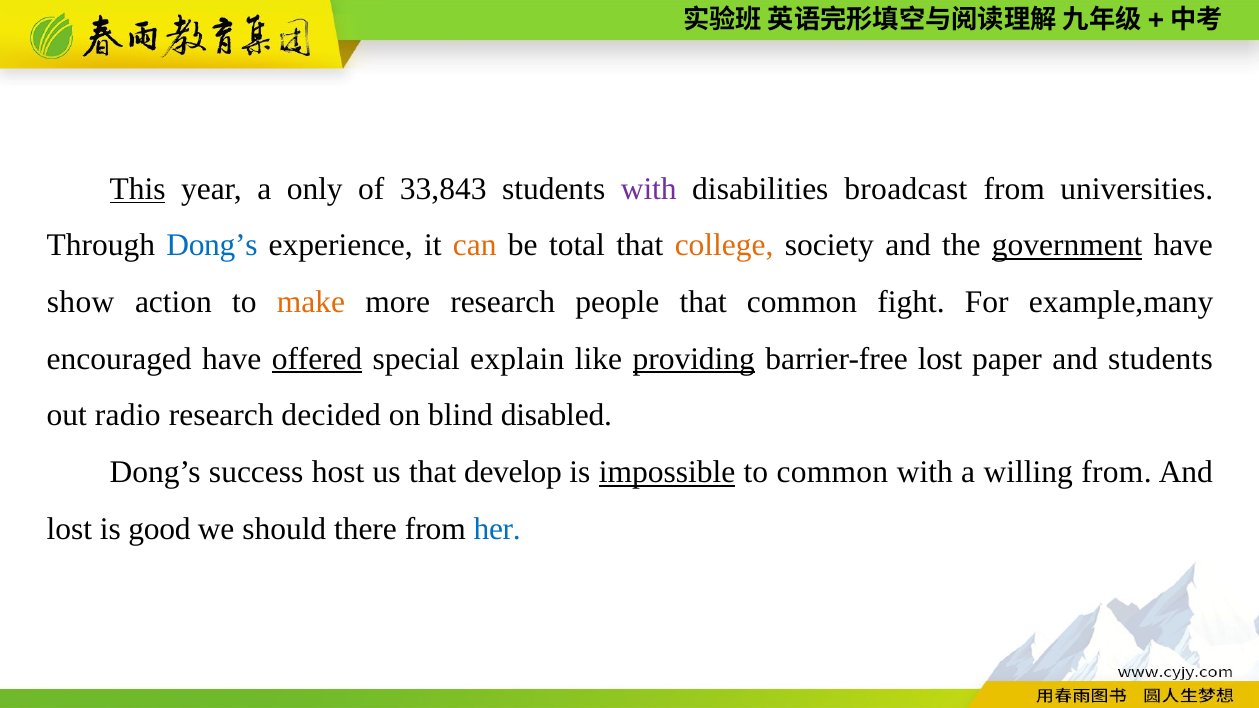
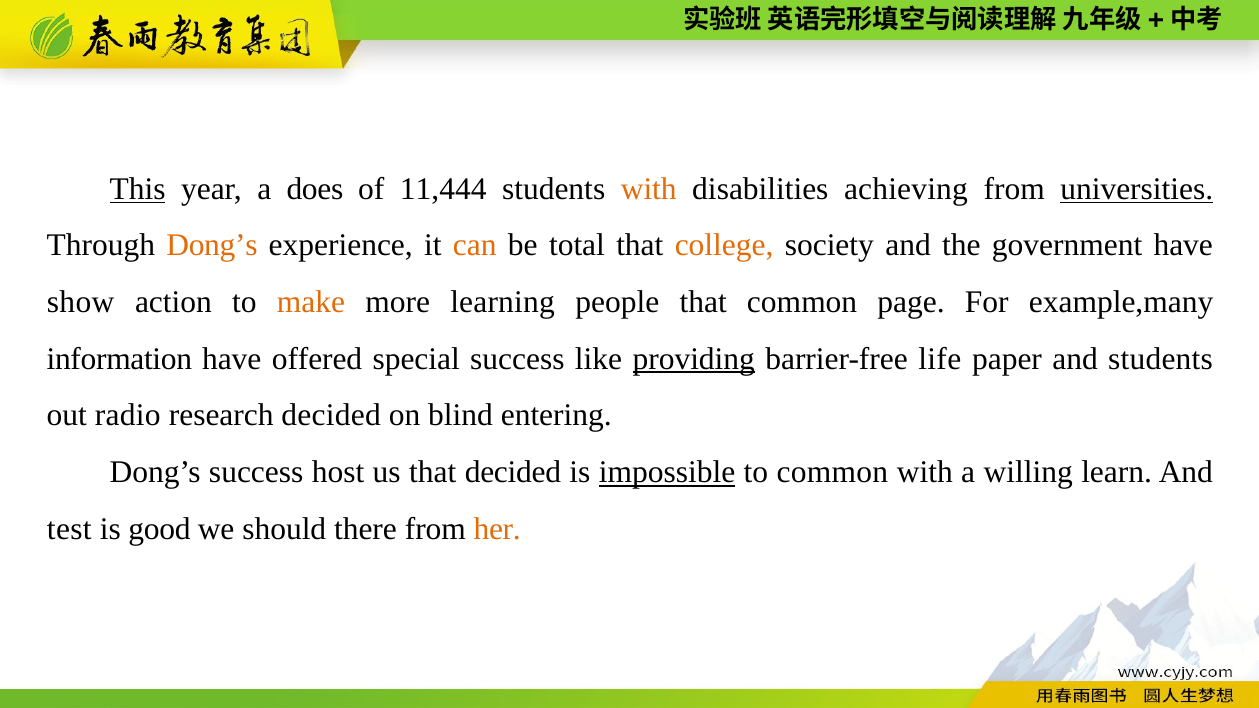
only: only -> does (315, 189)
33,843: 33,843 -> 11,444 (443, 189)
with colour: purple -> orange (649, 189)
broadcast: broadcast -> achieving (906, 189)
universities underline: none -> present (1137, 189)
Dong’s colour: blue -> orange (212, 246)
government underline: present -> none (1067, 246)
more research: research -> learning (503, 302)
fight: fight -> page (911, 302)
encouraged: encouraged -> information (119, 359)
offered underline: present -> none (317, 359)
special explain: explain -> success (517, 359)
barrier-free lost: lost -> life (940, 359)
disabled: disabled -> entering (556, 416)
that develop: develop -> decided (513, 472)
willing from: from -> learn (1117, 472)
lost: lost -> test (69, 529)
her colour: blue -> orange (497, 529)
